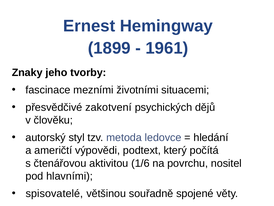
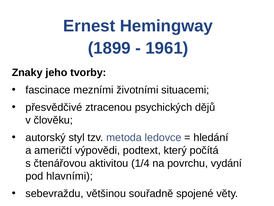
zakotvení: zakotvení -> ztracenou (109, 107)
1/6: 1/6 -> 1/4 (140, 163)
nositel: nositel -> vydání (226, 163)
spisovatelé: spisovatelé -> sebevraždu (54, 193)
